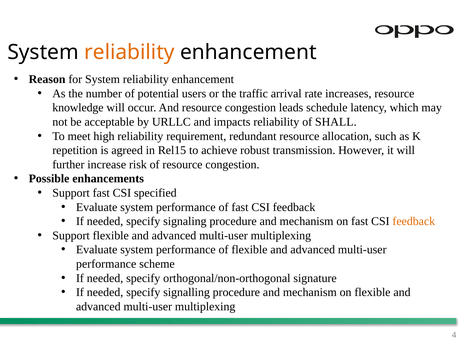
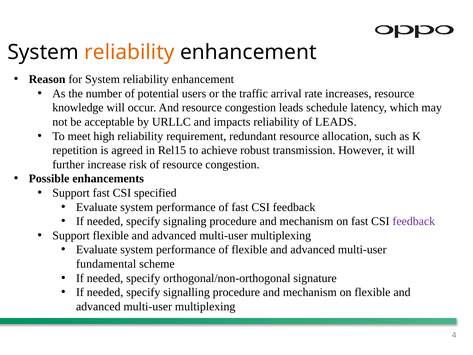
of SHALL: SHALL -> LEADS (336, 122)
feedback colour: orange -> purple (414, 221)
performance: performance -> fundamental (106, 264)
